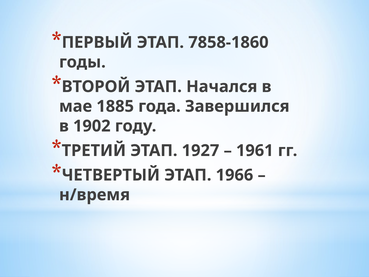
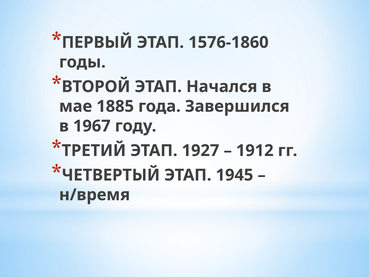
7858-1860: 7858-1860 -> 1576-1860 (228, 42)
1902: 1902 -> 1967 (92, 126)
1961: 1961 -> 1912 (255, 150)
1966: 1966 -> 1945 (234, 175)
